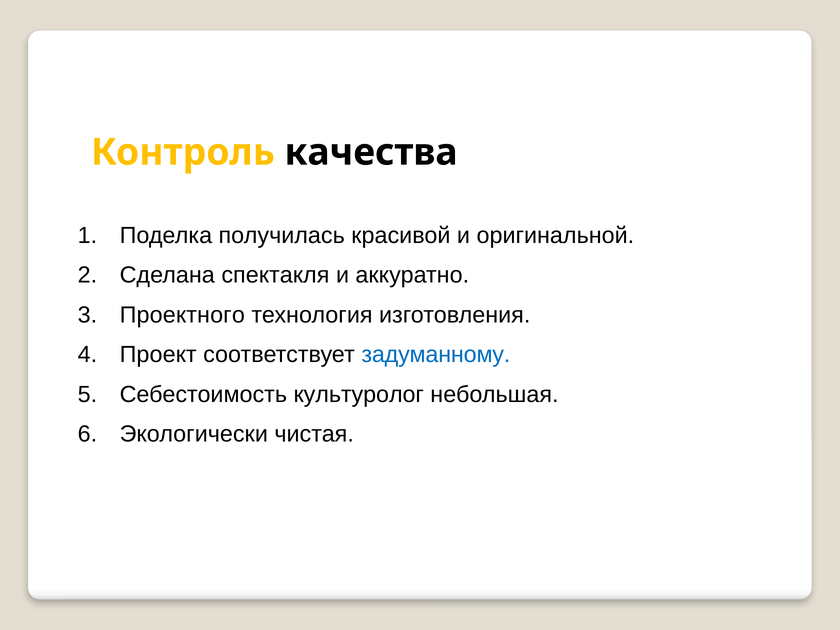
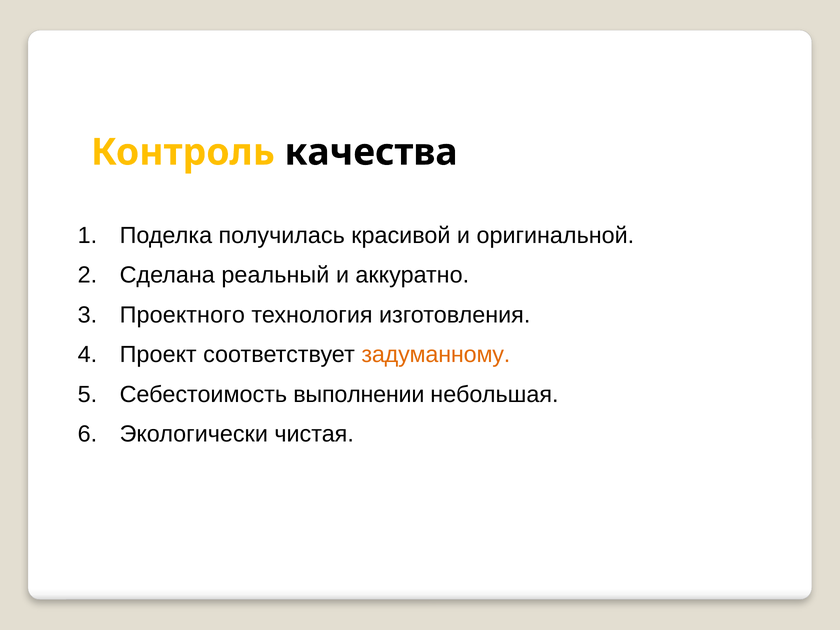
спектакля: спектакля -> реальный (275, 275)
задуманному colour: blue -> orange (436, 355)
культуролог: культуролог -> выполнении (359, 394)
